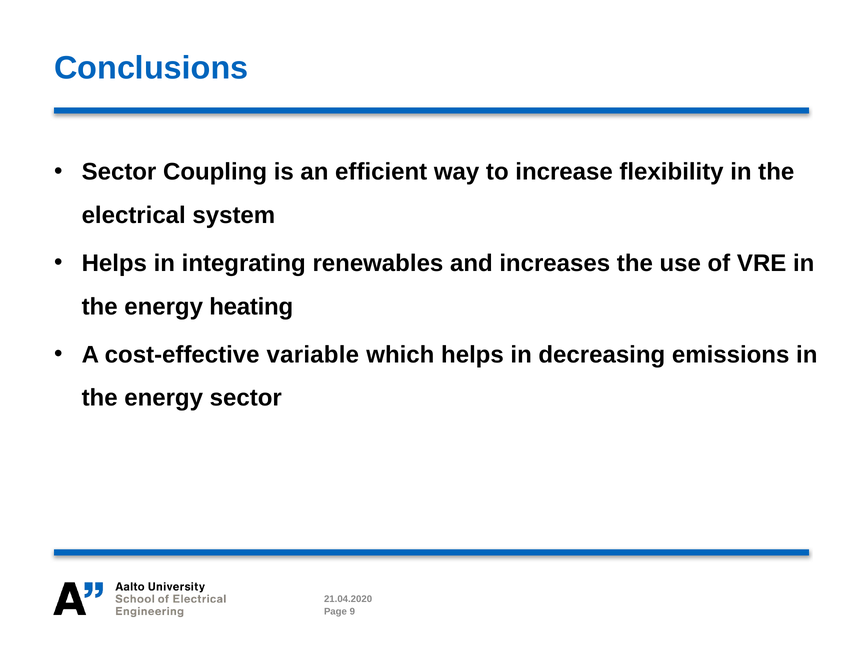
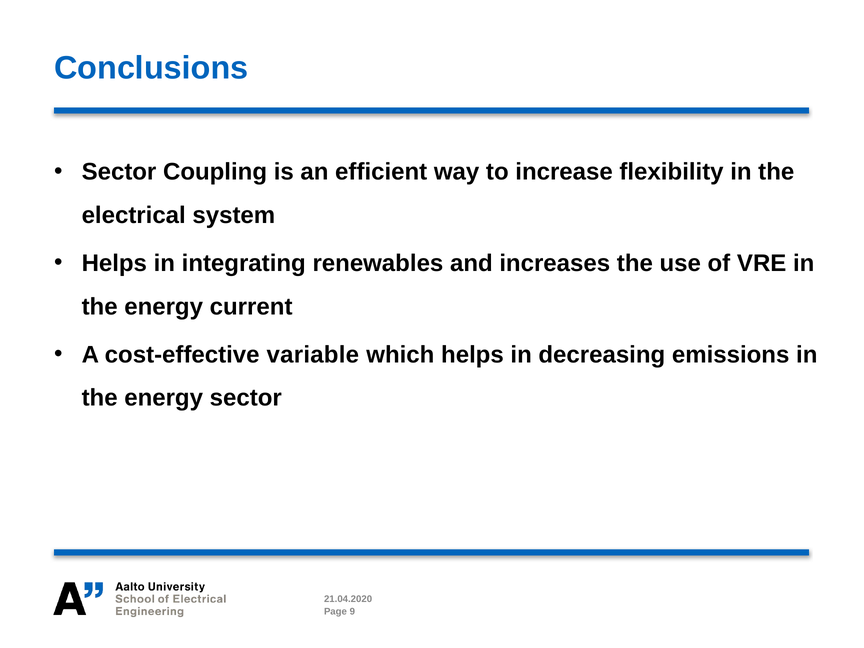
heating: heating -> current (251, 307)
